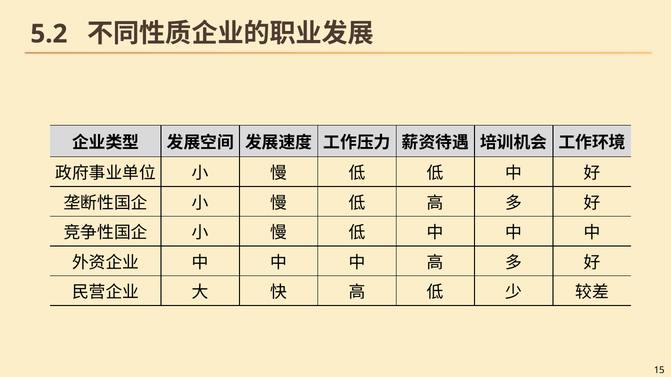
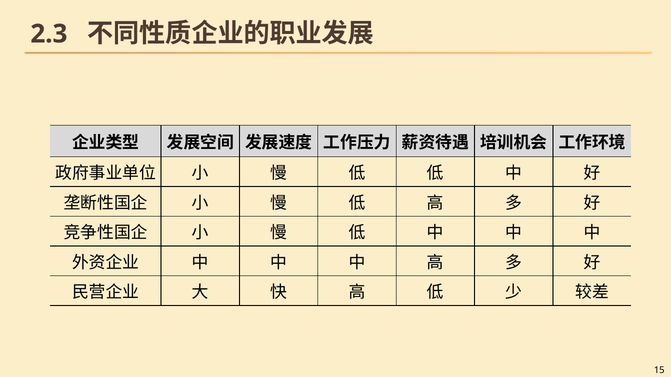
5.2: 5.2 -> 2.3 (49, 34)
